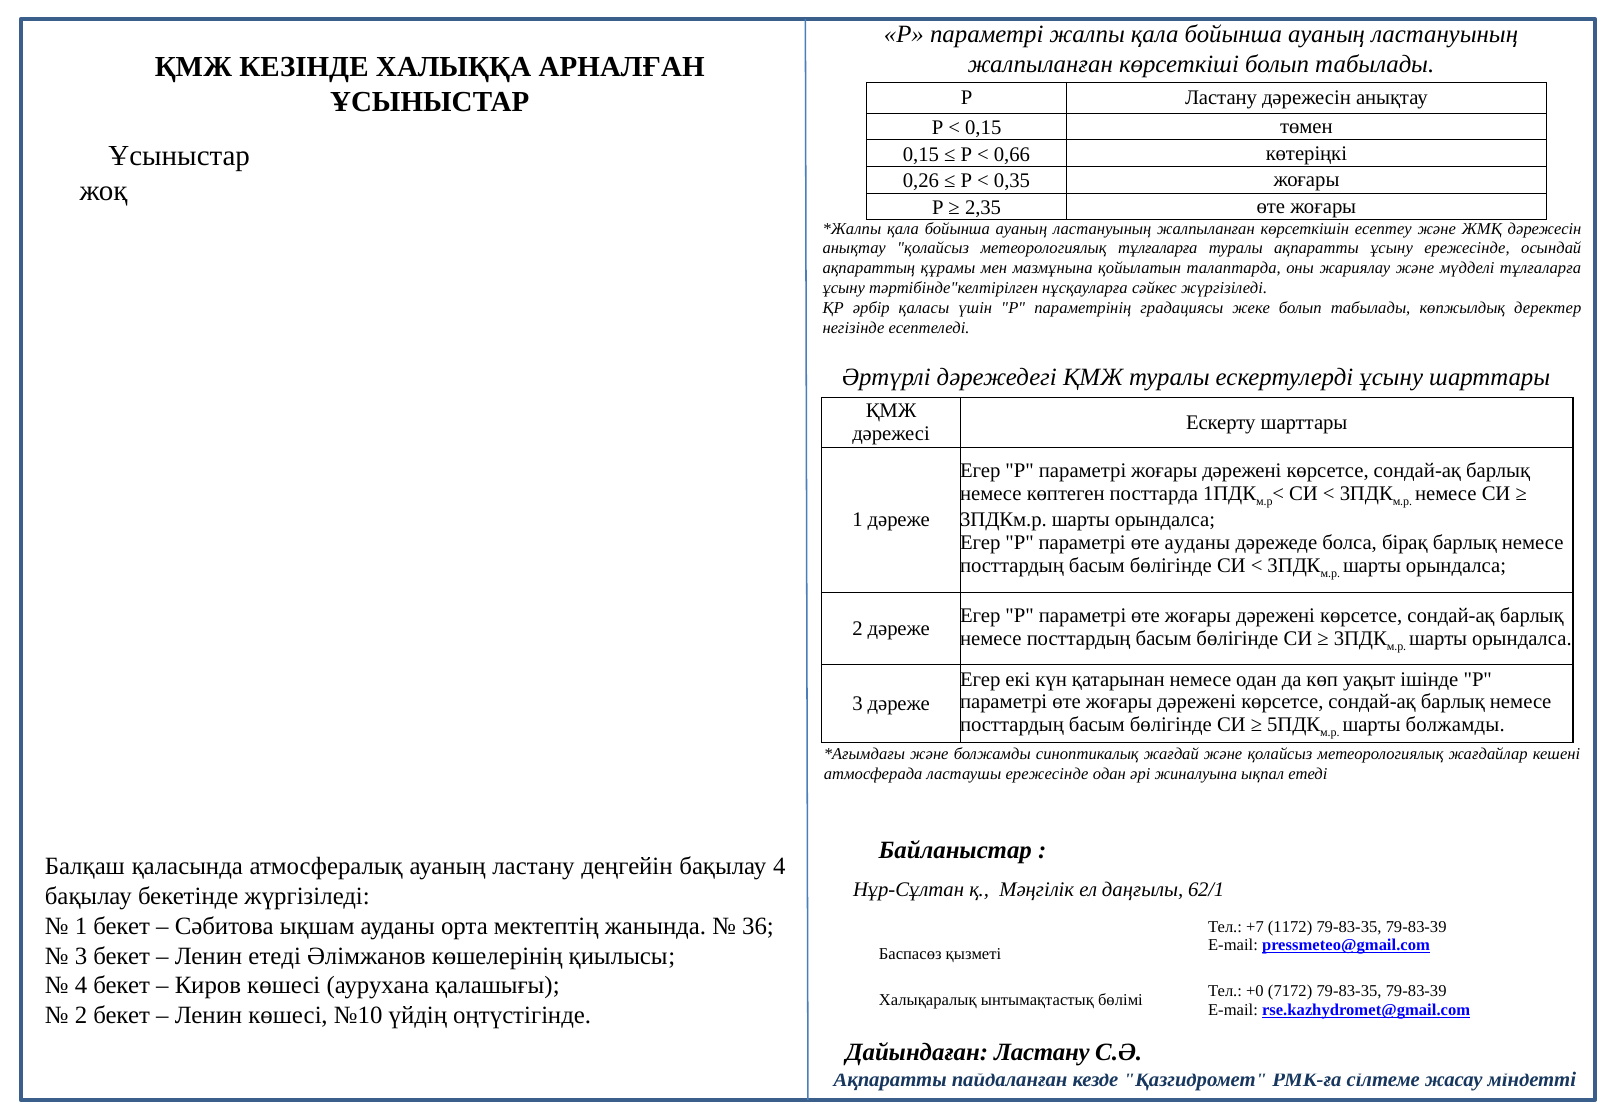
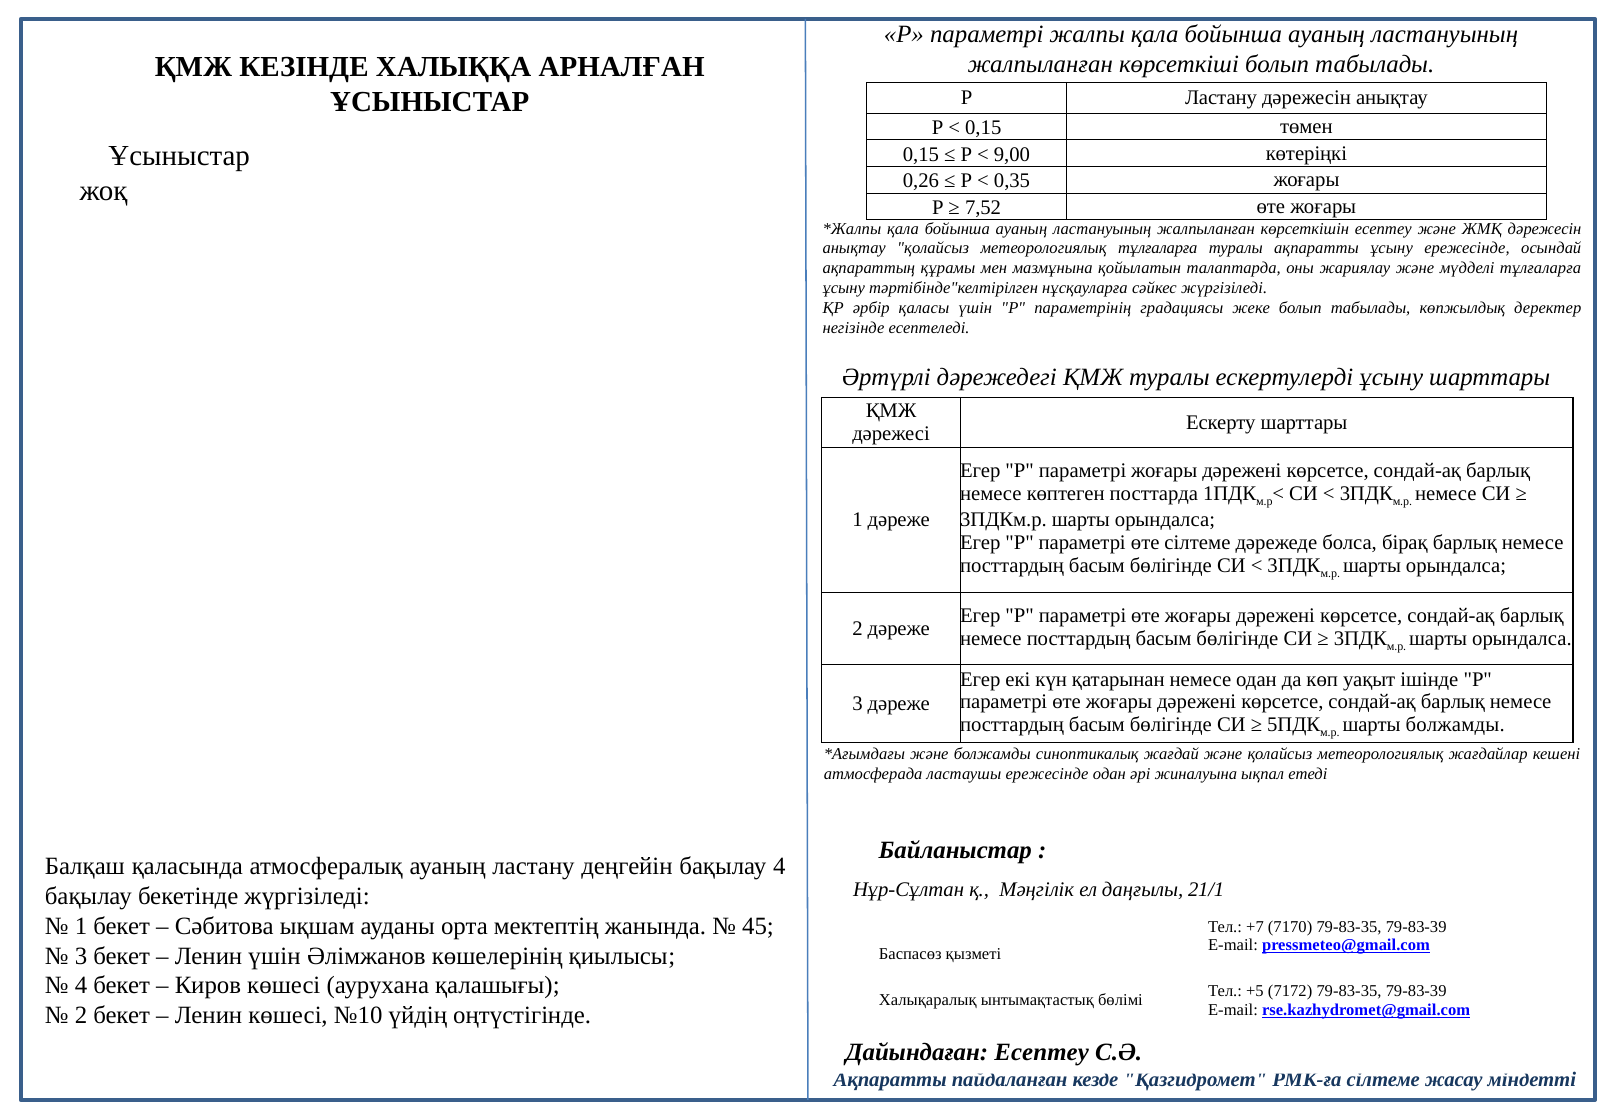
0,66: 0,66 -> 9,00 (1012, 154)
2,35: 2,35 -> 7,52 (983, 207)
өте ауданы: ауданы -> сілтеме (1197, 542)
62/1: 62/1 -> 21/1 (1206, 890)
36: 36 -> 45 (758, 926)
1172: 1172 -> 7170 (1290, 926)
Ленин етеді: етеді -> үшін (275, 956)
+0: +0 -> +5 (1255, 991)
Дайындаған Ластану: Ластану -> Есептеу (1042, 1052)
